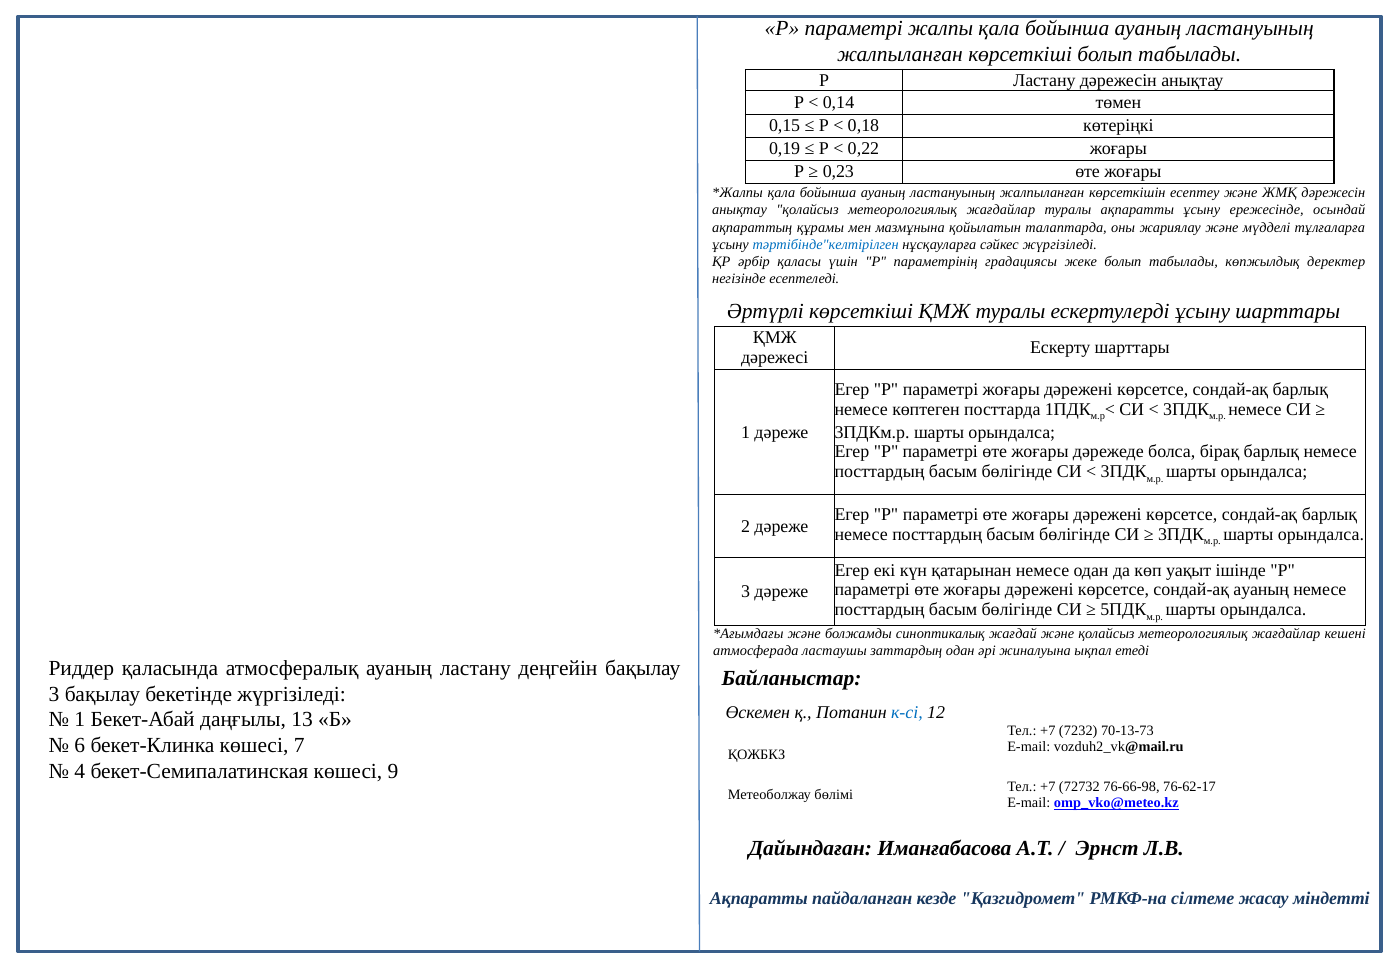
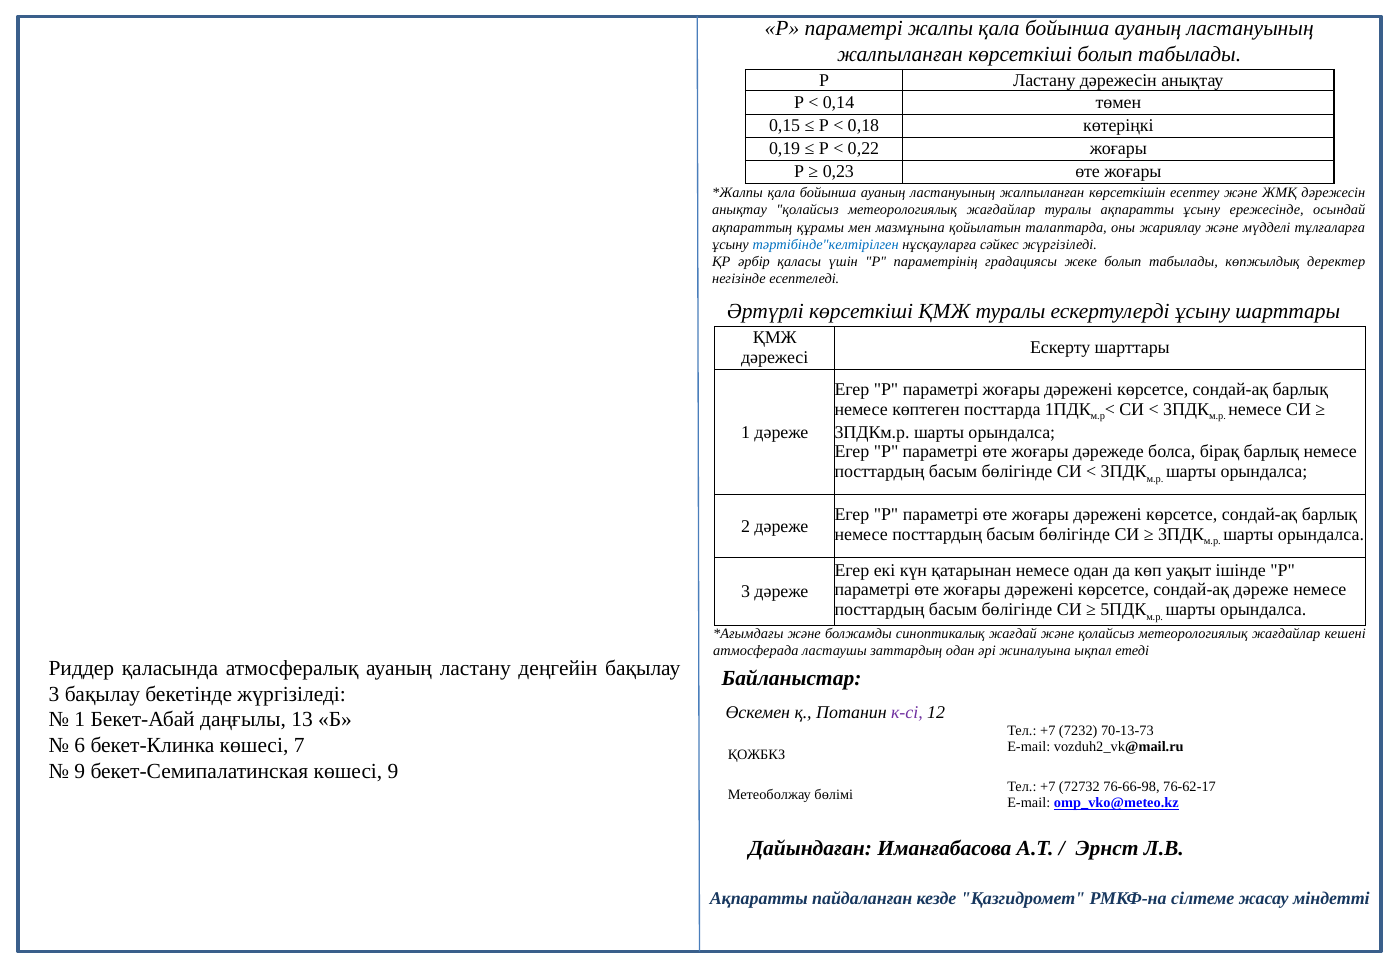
сондай-ақ ауаның: ауаның -> дәреже (1261, 590)
к-сі colour: blue -> purple (907, 713)
4: 4 -> 9 (80, 772)
